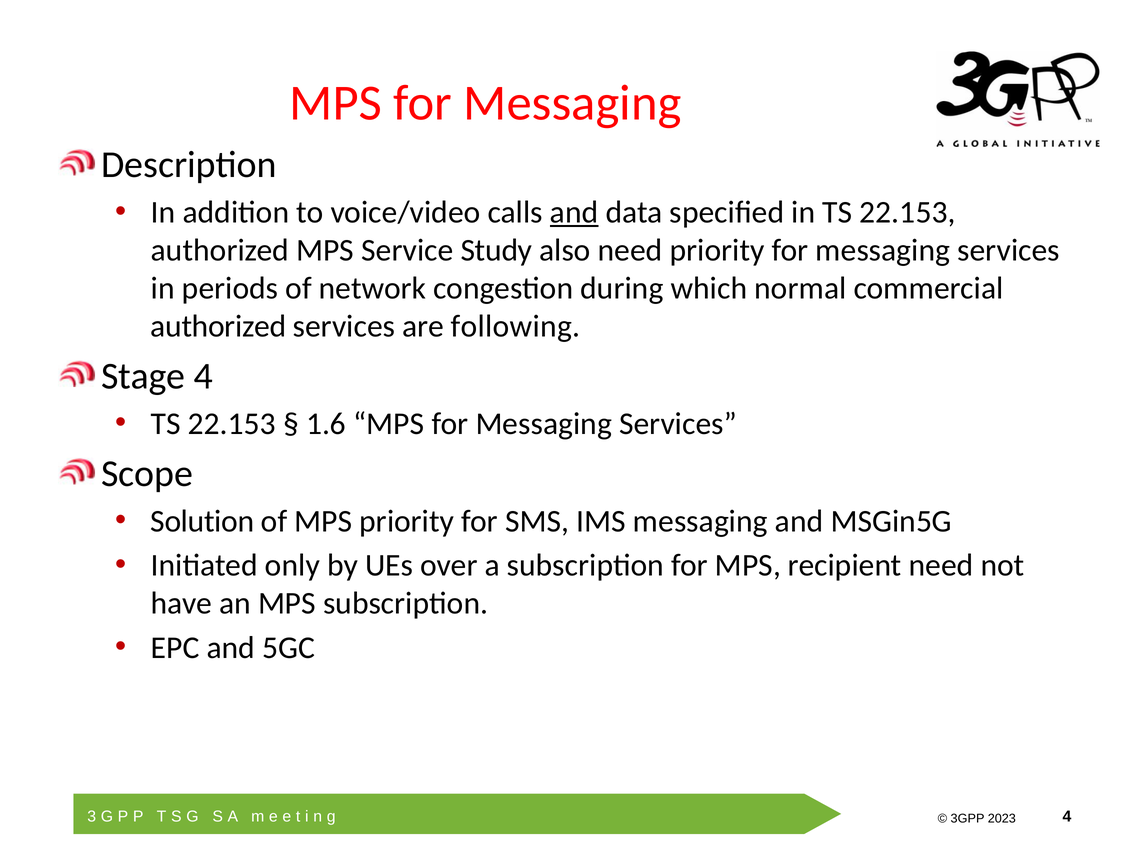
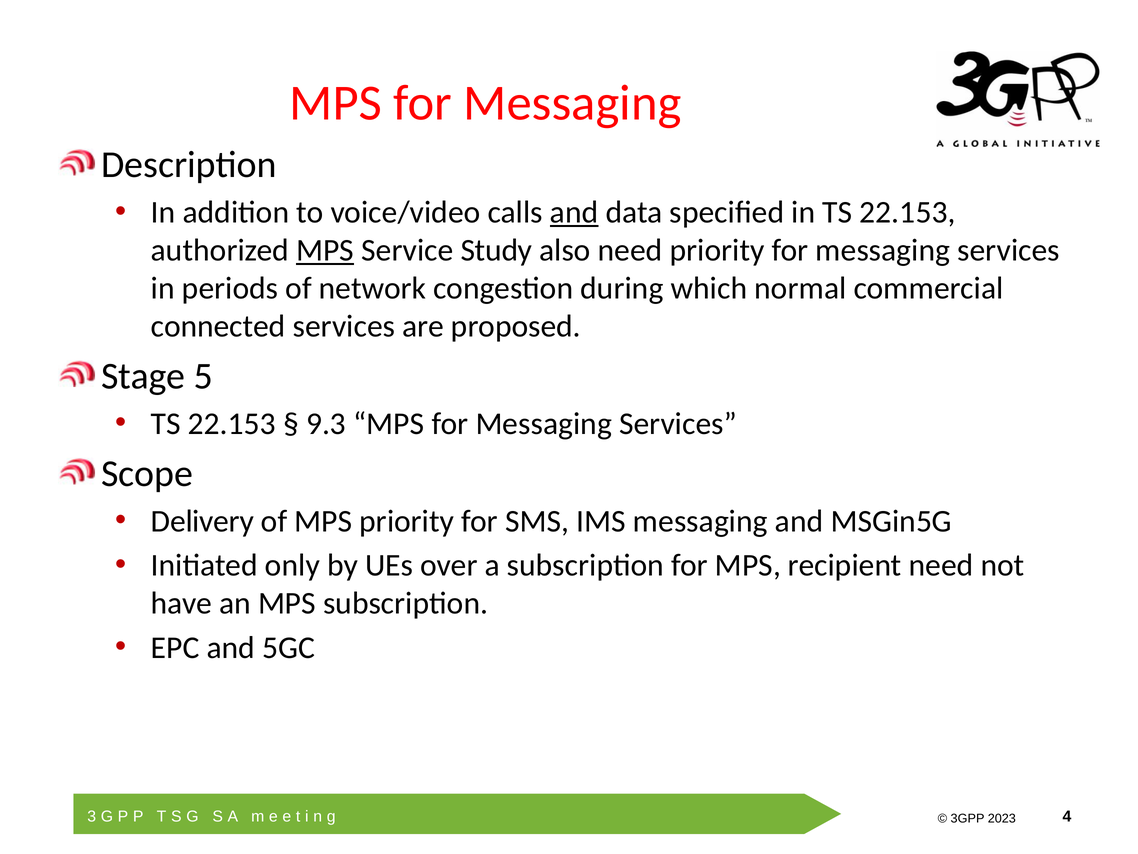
MPS underline: none -> present (325, 250)
authorized: authorized -> connected (218, 326)
following: following -> proposed (516, 326)
Stage 4: 4 -> 5 (203, 376)
1.6: 1.6 -> 9.3 (326, 424)
Solution: Solution -> Delivery (202, 521)
